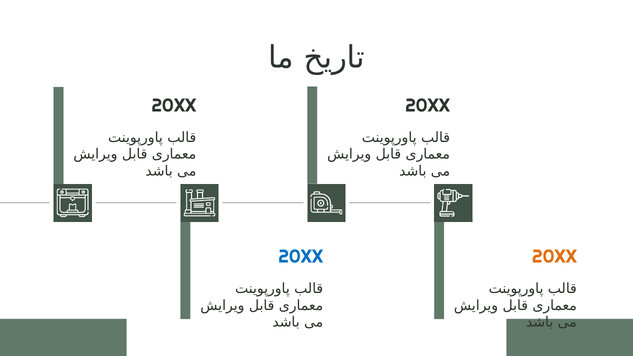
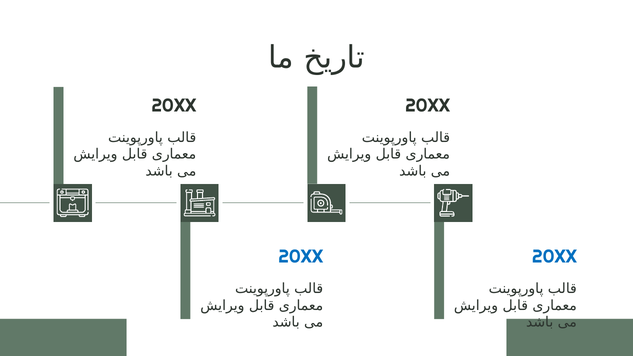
20XX colour: orange -> blue (555, 257)
